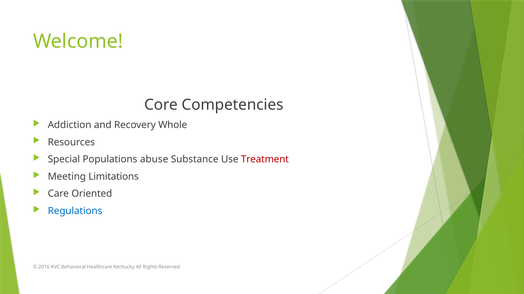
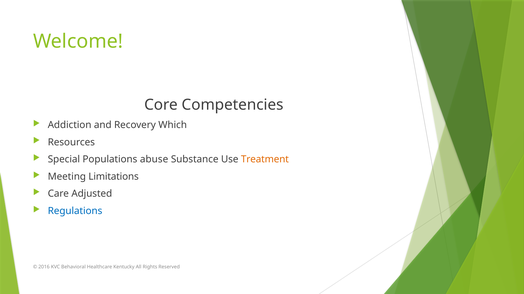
Whole: Whole -> Which (173, 125)
Treatment colour: red -> orange (265, 160)
Oriented: Oriented -> Adjusted (92, 194)
